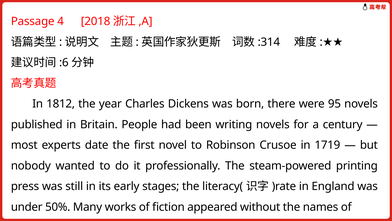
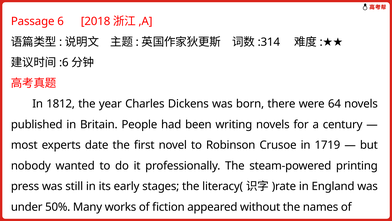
4: 4 -> 6 (61, 21)
95: 95 -> 64 (334, 104)
